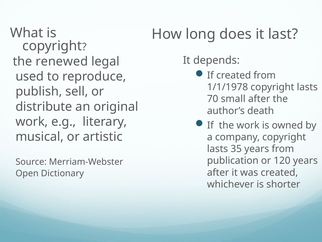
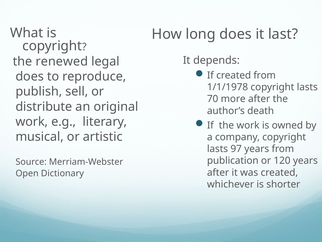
used: used -> does (30, 76)
small: small -> more (233, 99)
35: 35 -> 97 (236, 149)
